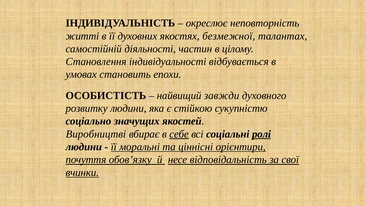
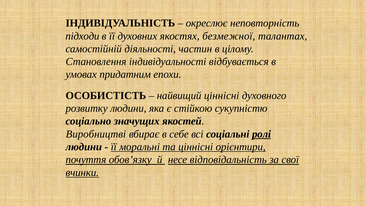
житті: житті -> підходи (82, 36)
становить: становить -> придатним (125, 74)
найвищий завжди: завжди -> ціннісні (222, 95)
себе underline: present -> none (179, 134)
